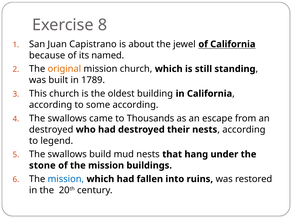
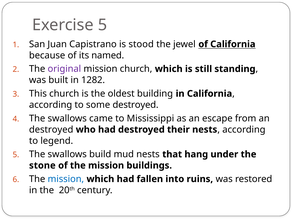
Exercise 8: 8 -> 5 (102, 25)
about: about -> stood (141, 44)
original colour: orange -> purple (64, 69)
1789: 1789 -> 1282 (93, 80)
some according: according -> destroyed (136, 105)
Thousands: Thousands -> Mississippi (150, 118)
